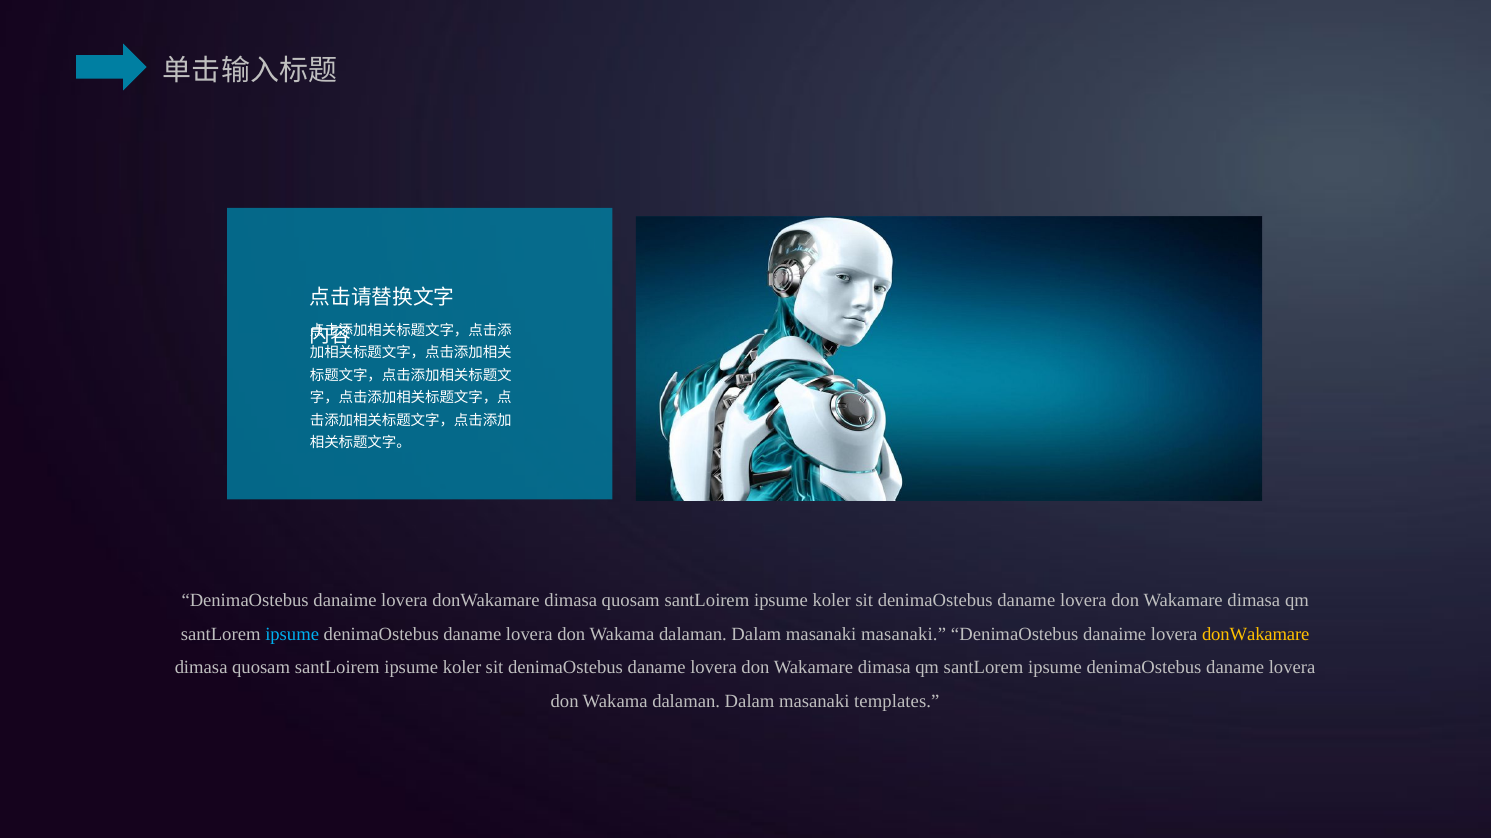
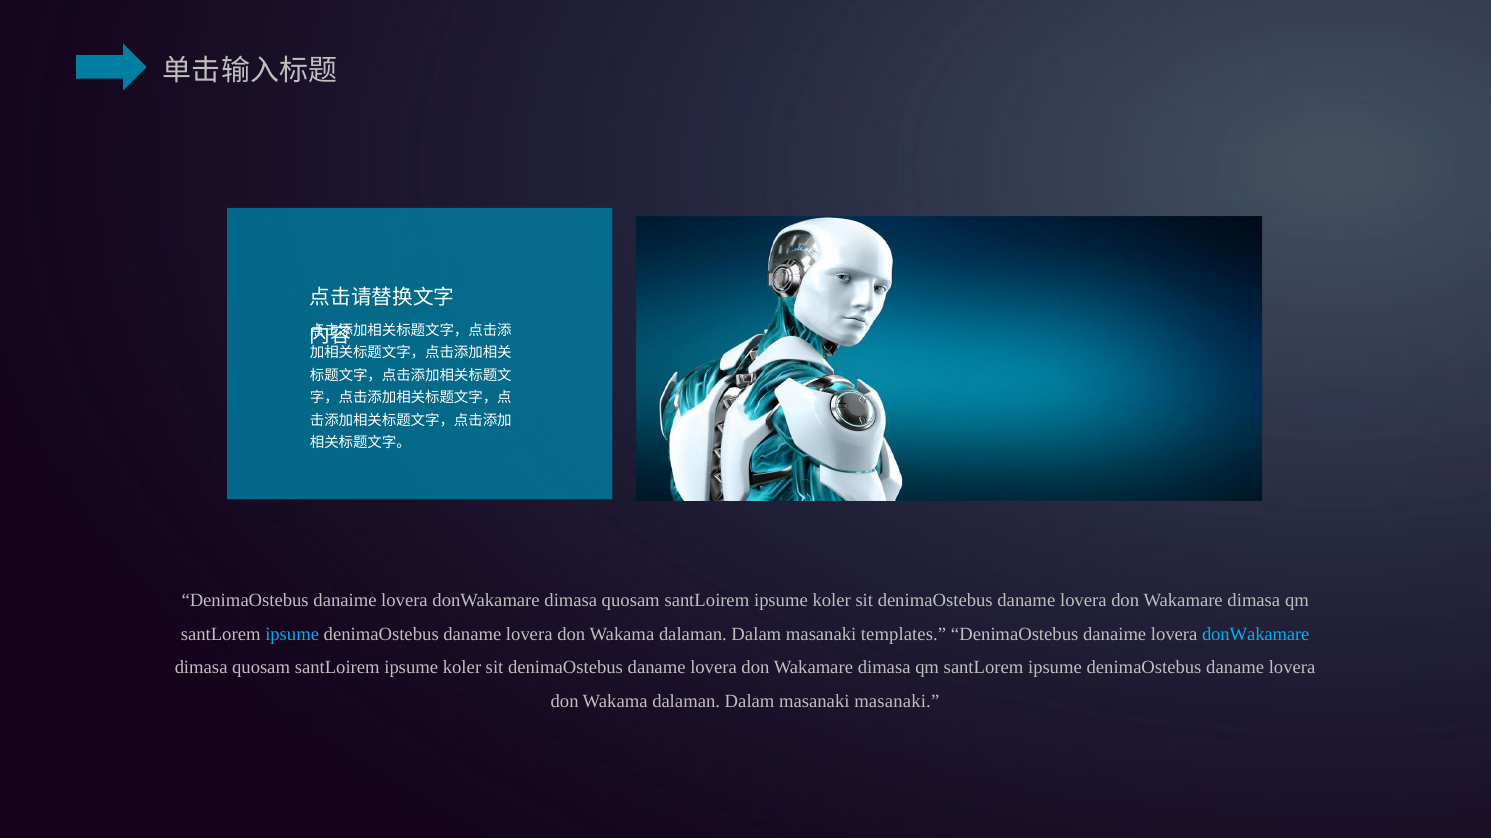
masanaki masanaki: masanaki -> templates (904, 635)
donWakamare colour: yellow -> light blue (1256, 635)
masanaki templates: templates -> masanaki (897, 702)
